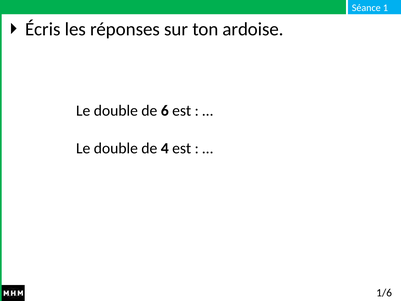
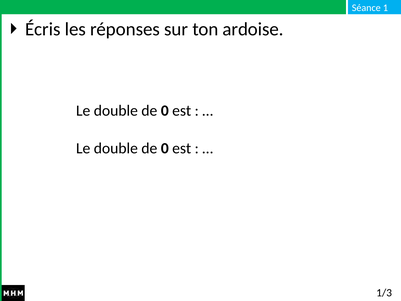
6: 6 -> 0 (165, 111)
4: 4 -> 0 (165, 148)
1/6: 1/6 -> 1/3 (384, 293)
